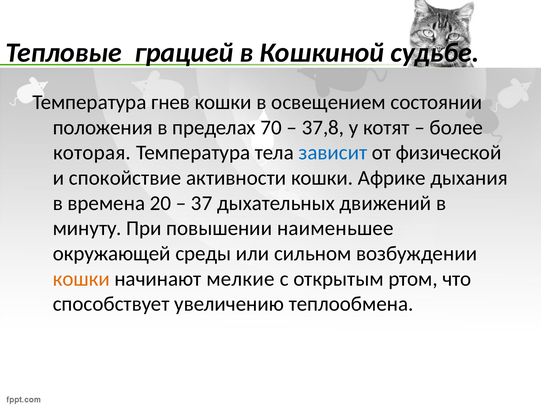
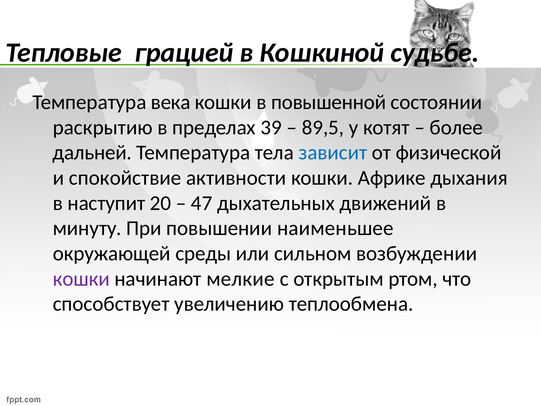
гнев: гнев -> века (171, 102)
освещением: освещением -> повышенной (329, 102)
положения: положения -> раскрытию (103, 127)
70: 70 -> 39 (271, 127)
37,8: 37,8 -> 89,5 (323, 127)
которая: которая -> дальней (92, 153)
времена: времена -> наступит (106, 203)
37: 37 -> 47 (202, 203)
кошки colour: orange -> purple (81, 279)
